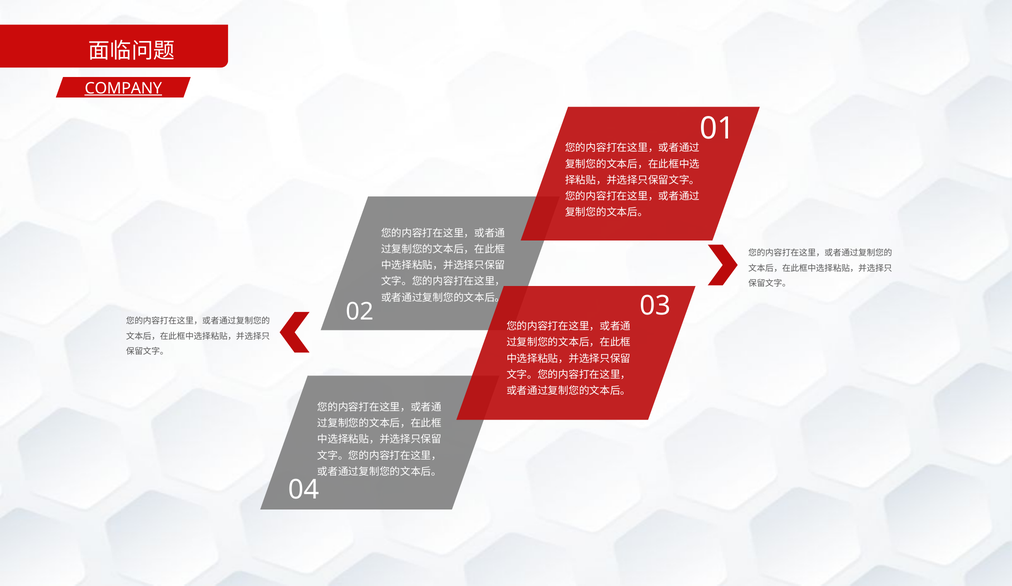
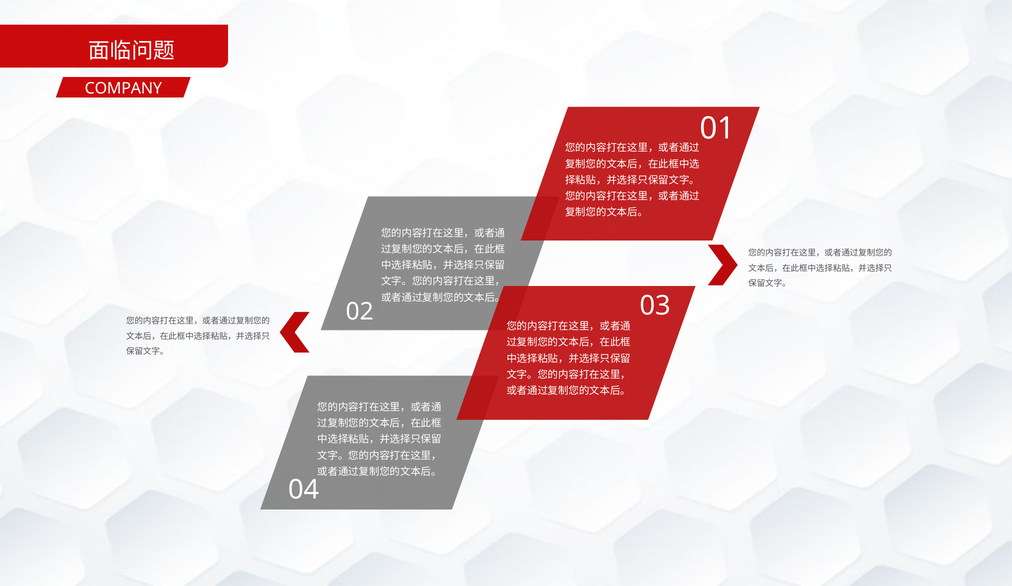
COMPANY underline: present -> none (123, 88)
